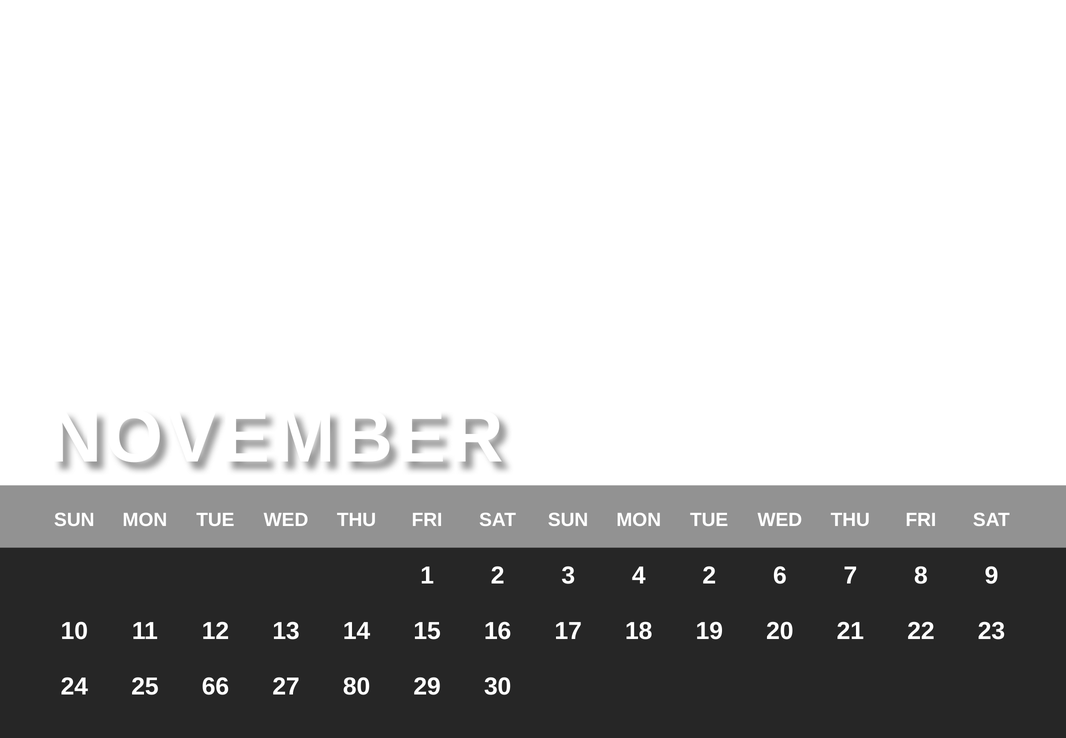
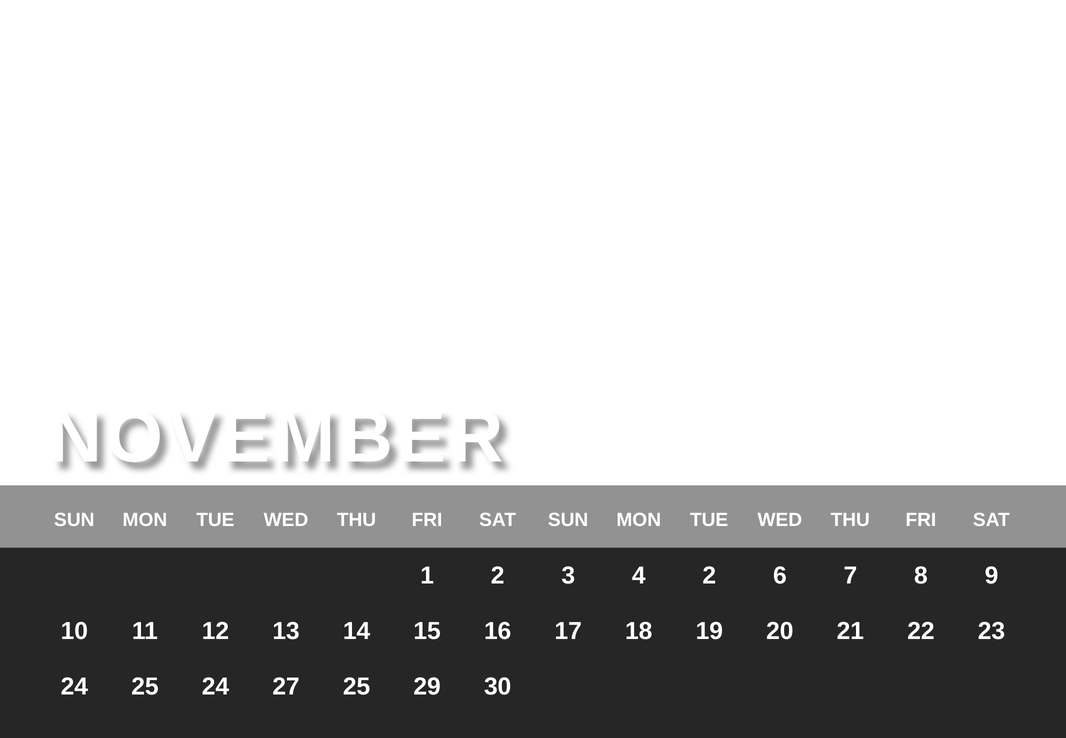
25 66: 66 -> 24 (215, 687)
27 80: 80 -> 25 (357, 687)
